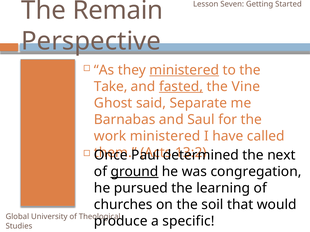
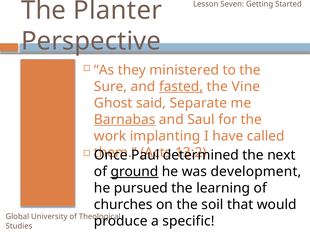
Remain: Remain -> Planter (118, 10)
ministered underline: present -> none (184, 70)
Take: Take -> Sure (111, 87)
Barnabas underline: none -> present (125, 120)
work ministered: ministered -> implanting (165, 136)
congregation: congregation -> development (256, 172)
